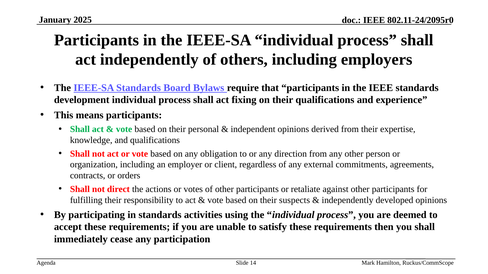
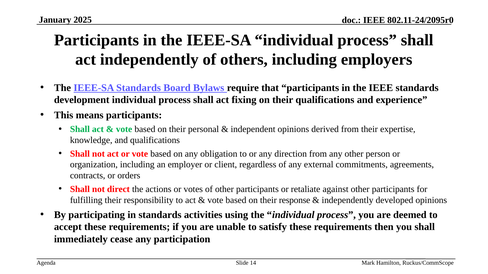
suspects: suspects -> response (295, 200)
